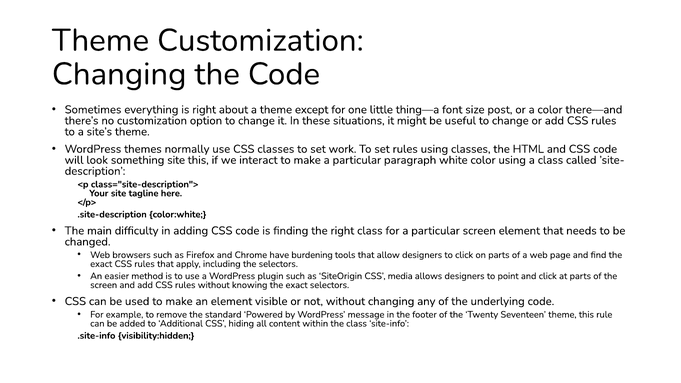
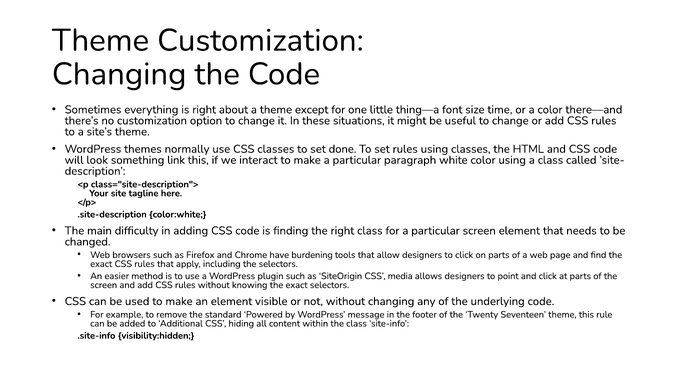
post: post -> time (500, 110)
work: work -> done (342, 149)
something site: site -> link (176, 160)
